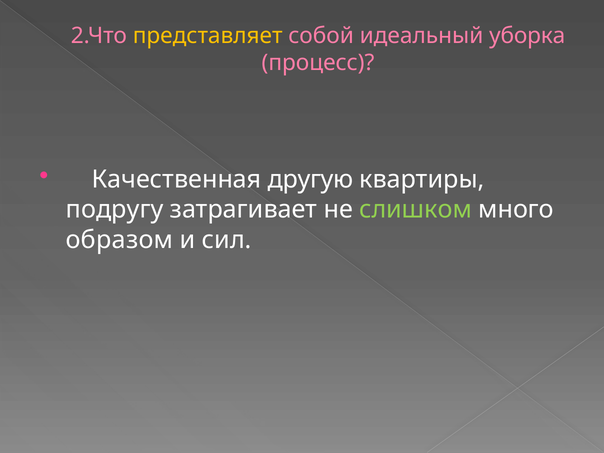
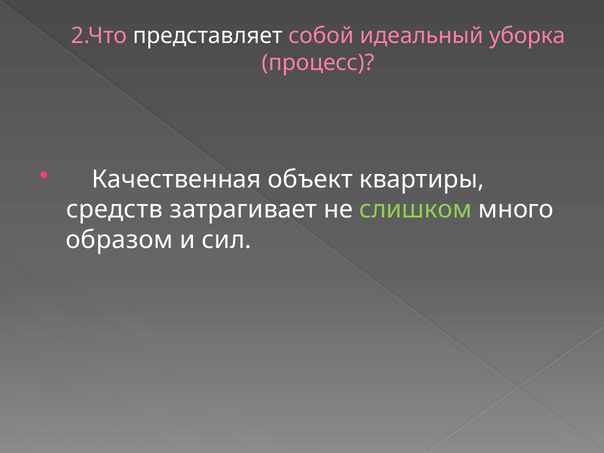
представляет colour: yellow -> white (208, 36)
другую: другую -> объект (310, 179)
подругу: подругу -> средств (114, 210)
